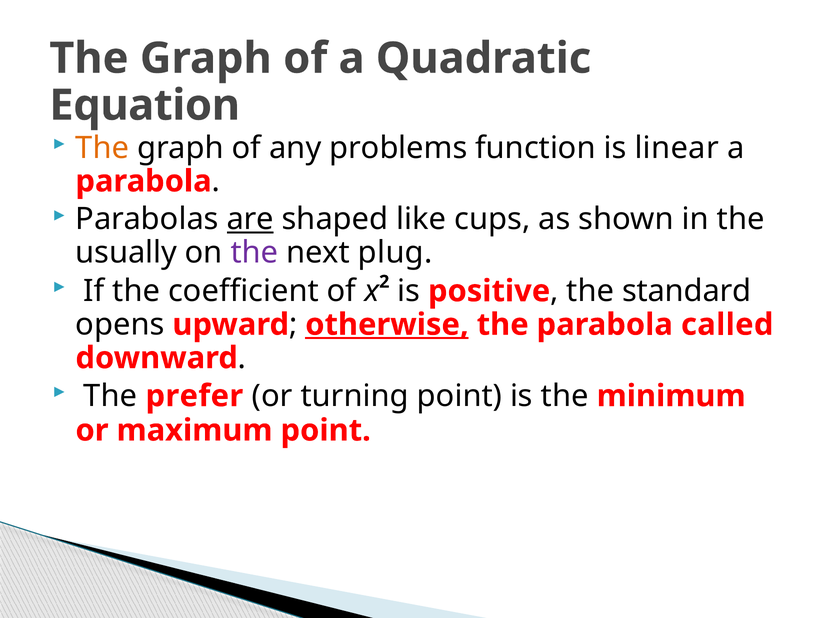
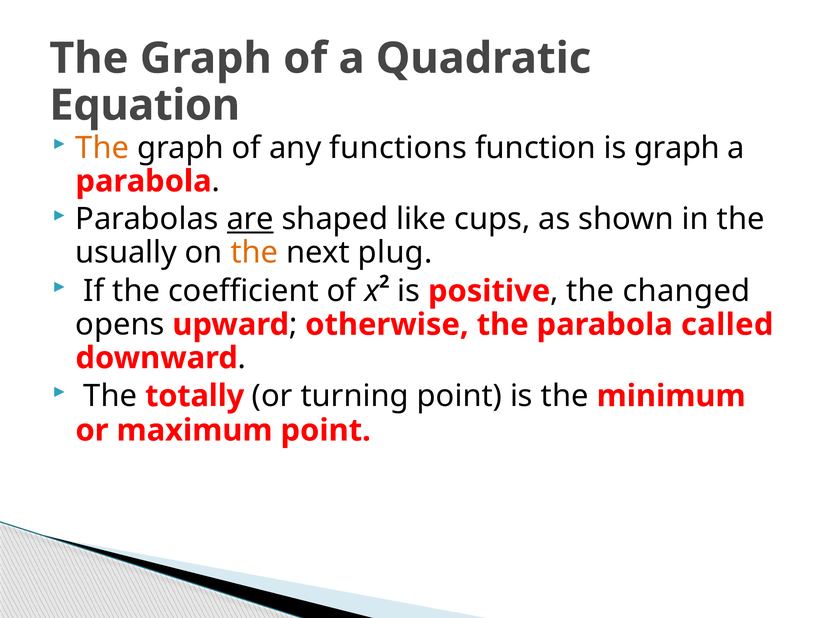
problems: problems -> functions (398, 148)
is linear: linear -> graph (677, 148)
the colour: purple -> orange (254, 253)
standard: standard -> changed (686, 291)
otherwise underline: present -> none (387, 325)
prefer: prefer -> totally (195, 396)
